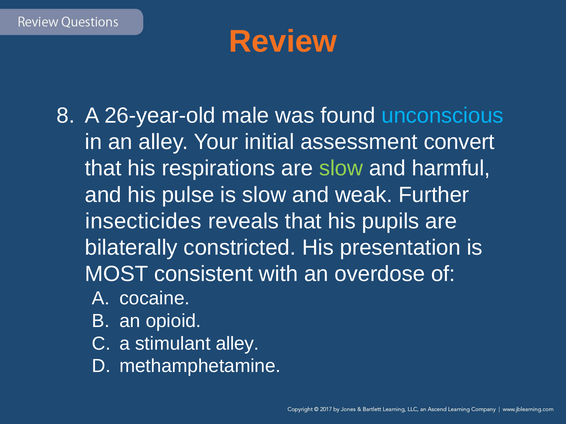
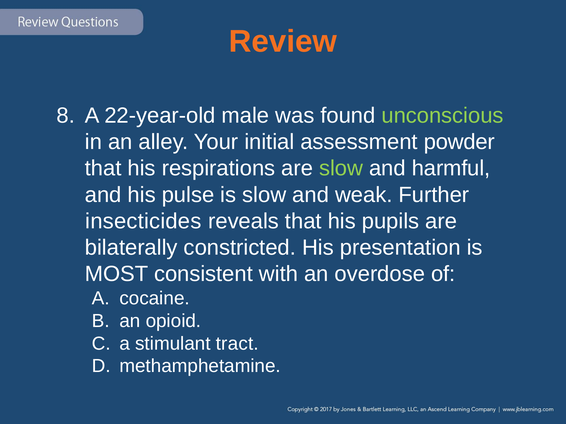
26-year-old: 26-year-old -> 22-year-old (160, 116)
unconscious colour: light blue -> light green (443, 116)
convert: convert -> powder (459, 142)
stimulant alley: alley -> tract (237, 344)
